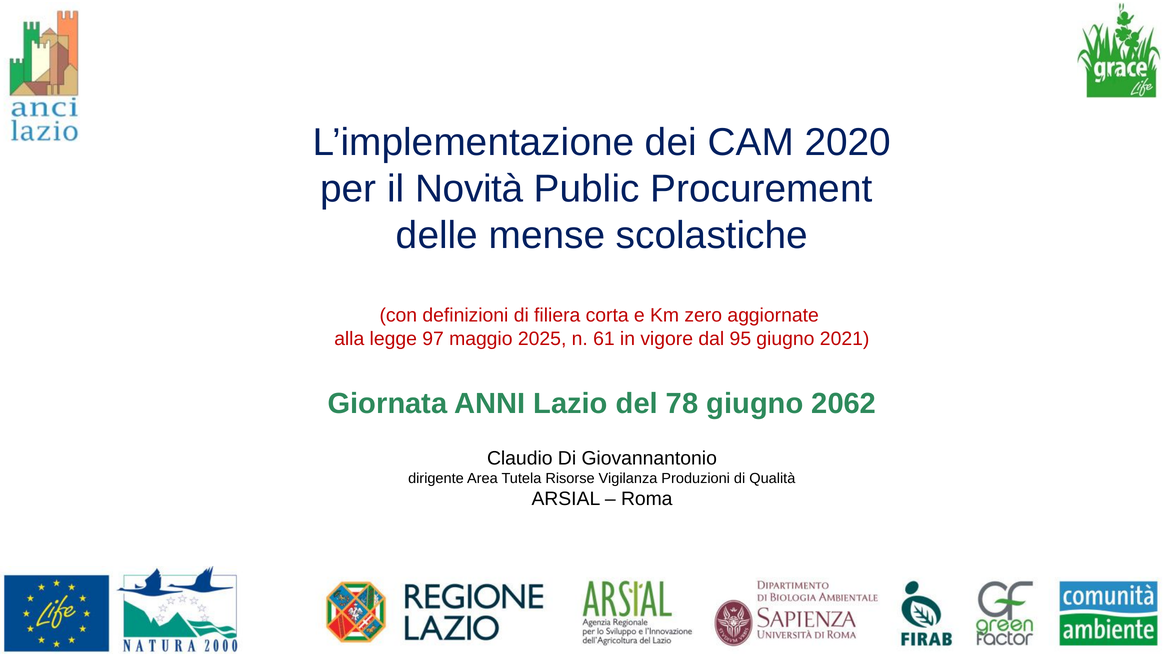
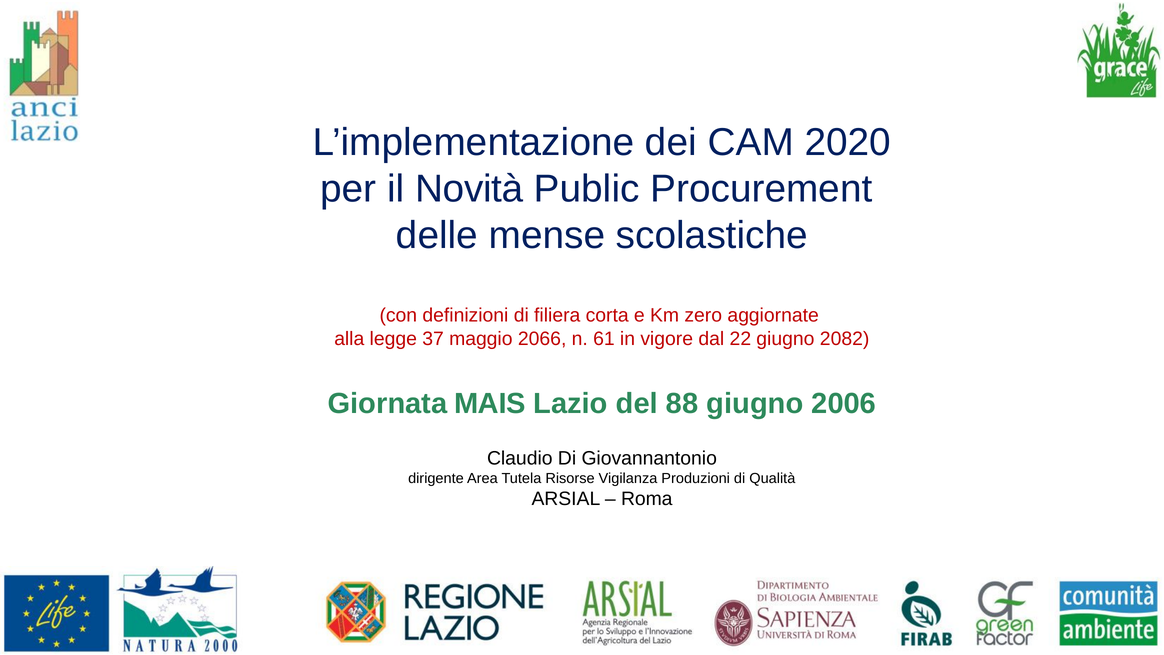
97: 97 -> 37 (433, 339)
2025: 2025 -> 2066 (542, 339)
95: 95 -> 22 (740, 339)
2021: 2021 -> 2082 (845, 339)
ANNI: ANNI -> MAIS (490, 403)
78: 78 -> 88 (682, 403)
2062: 2062 -> 2006 (844, 403)
